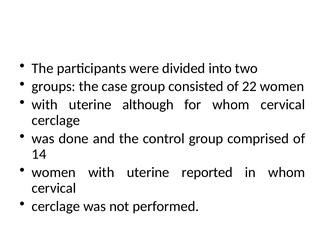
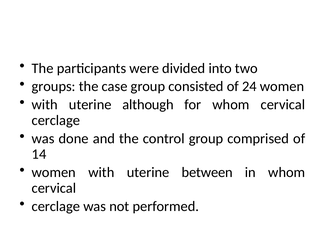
22: 22 -> 24 (249, 86)
reported: reported -> between (207, 172)
